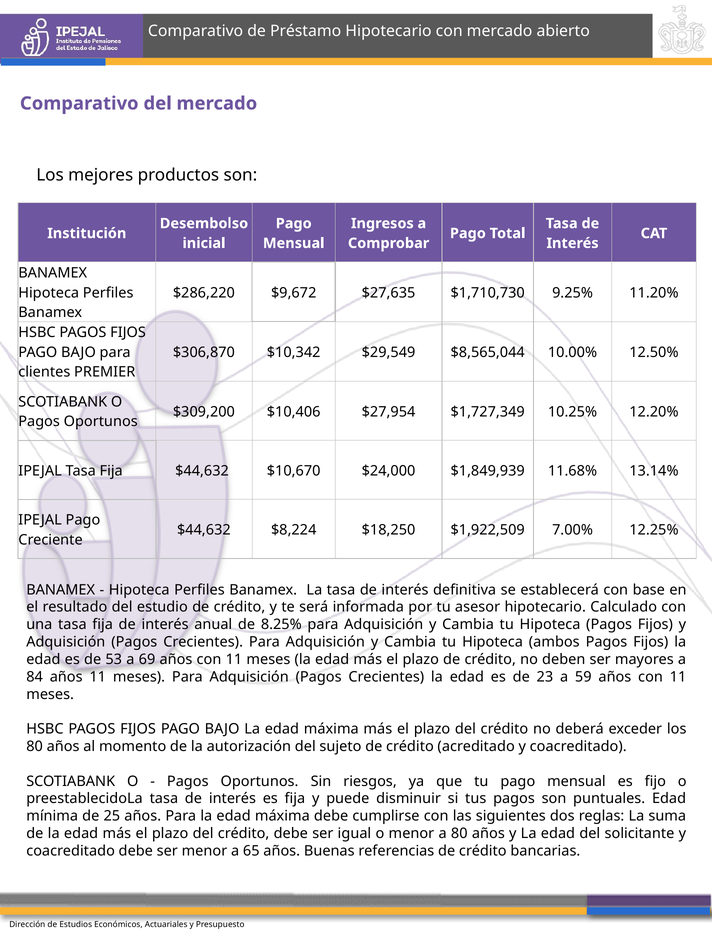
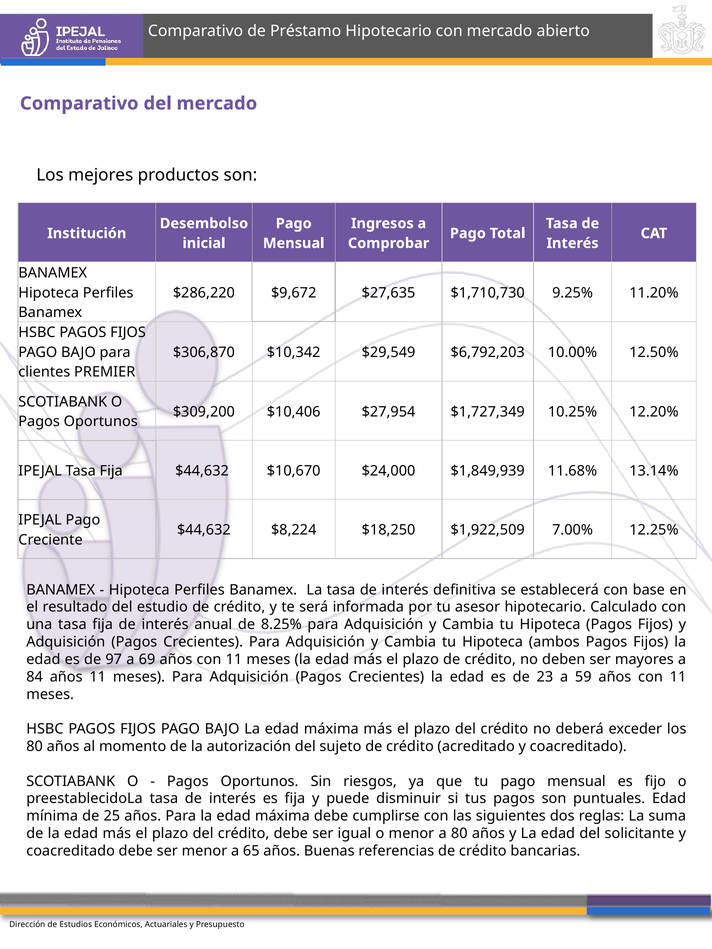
$8,565,044: $8,565,044 -> $6,792,203 (488, 353)
53: 53 -> 97 (114, 660)
